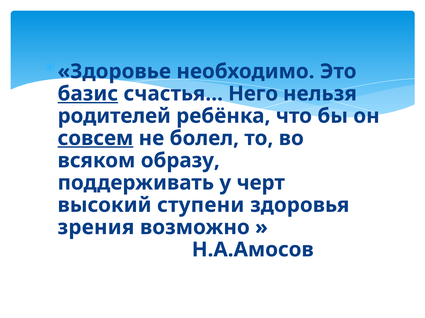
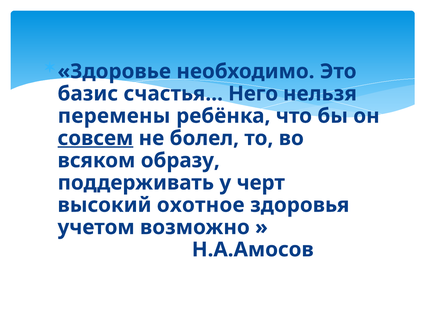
базис underline: present -> none (88, 94)
родителей: родителей -> перемены (114, 116)
ступени: ступени -> охотное (201, 206)
зрения: зрения -> учетом (96, 228)
